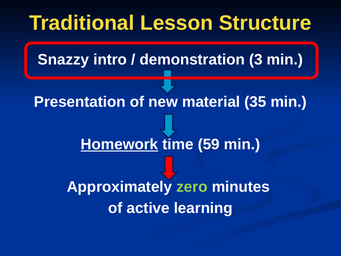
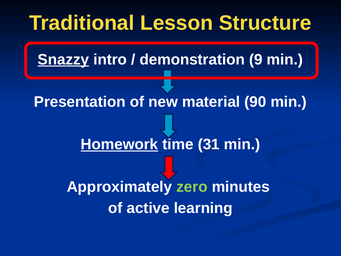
Snazzy underline: none -> present (63, 59)
3: 3 -> 9 (256, 59)
35: 35 -> 90 (255, 102)
59: 59 -> 31 (209, 144)
